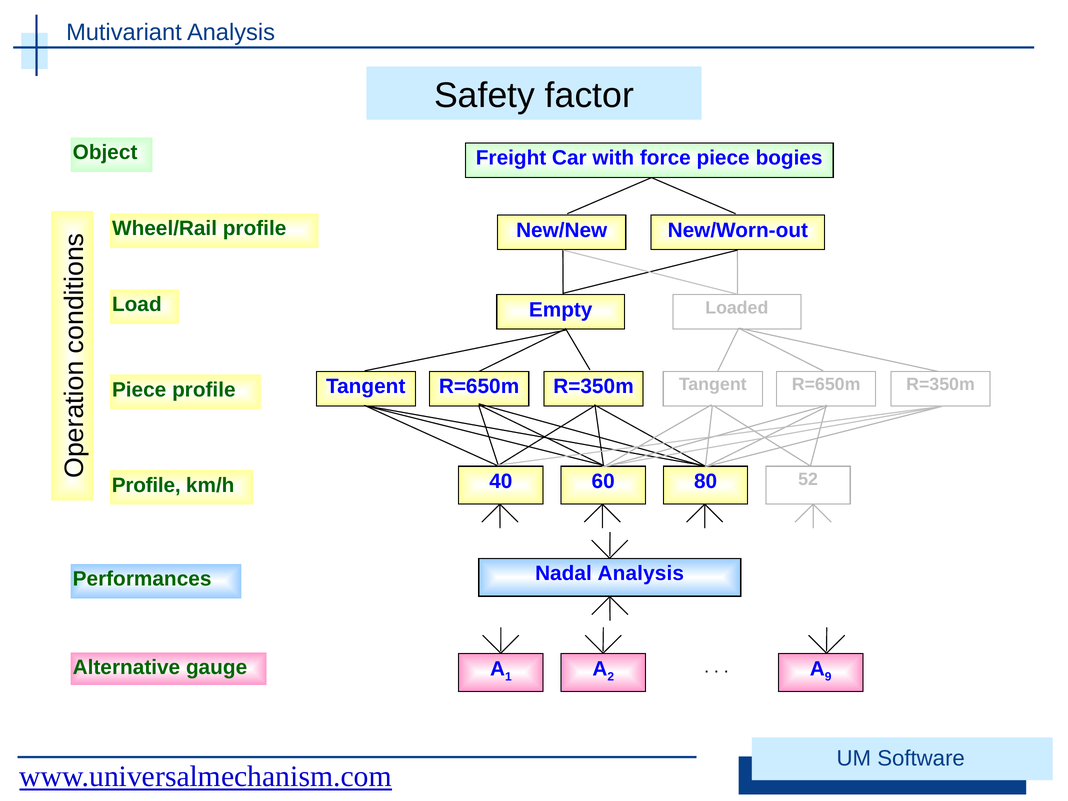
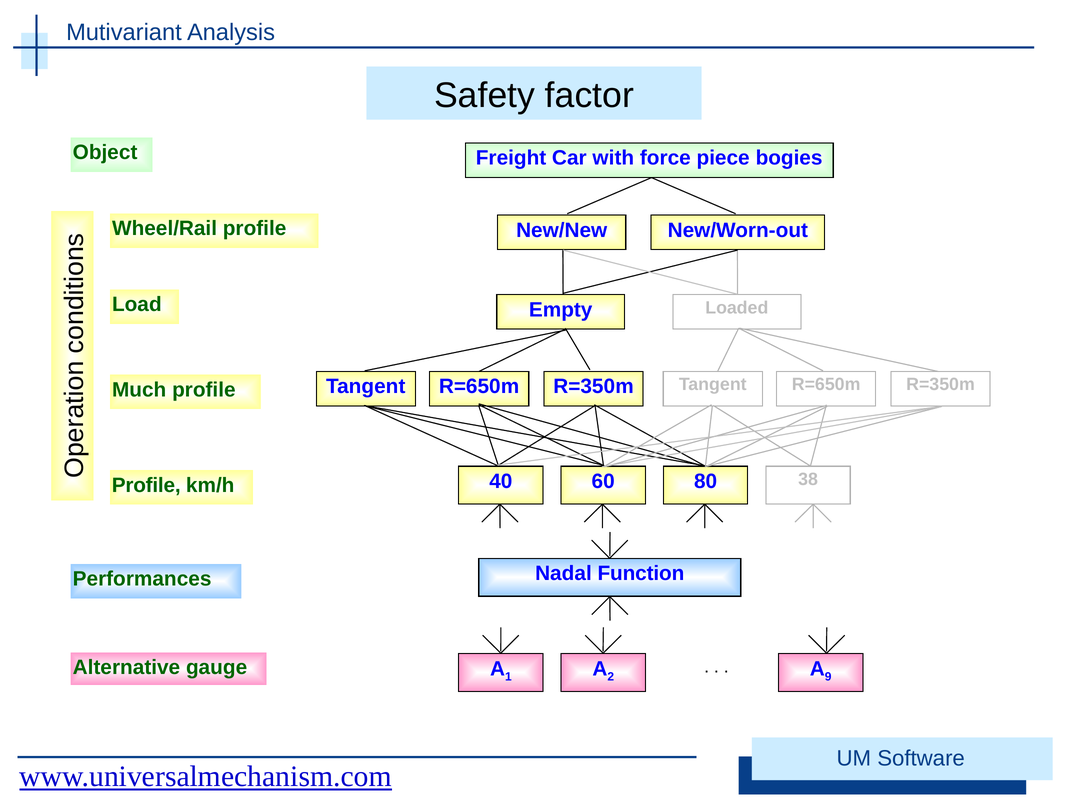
Piece: Piece -> Much (139, 390)
52: 52 -> 38 (808, 479)
Nadal Analysis: Analysis -> Function (641, 574)
